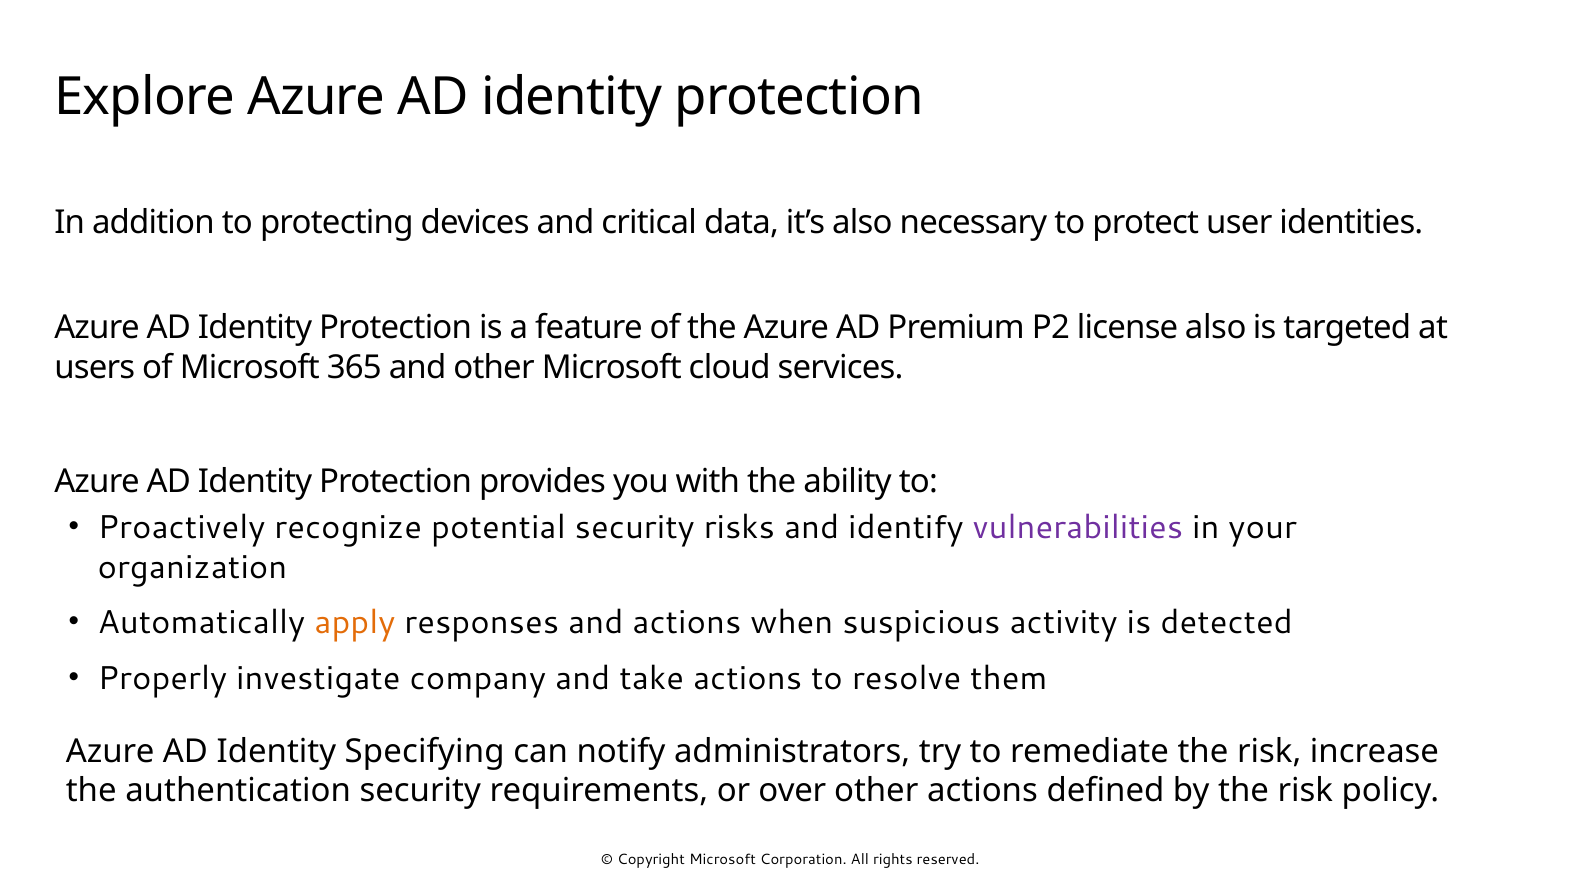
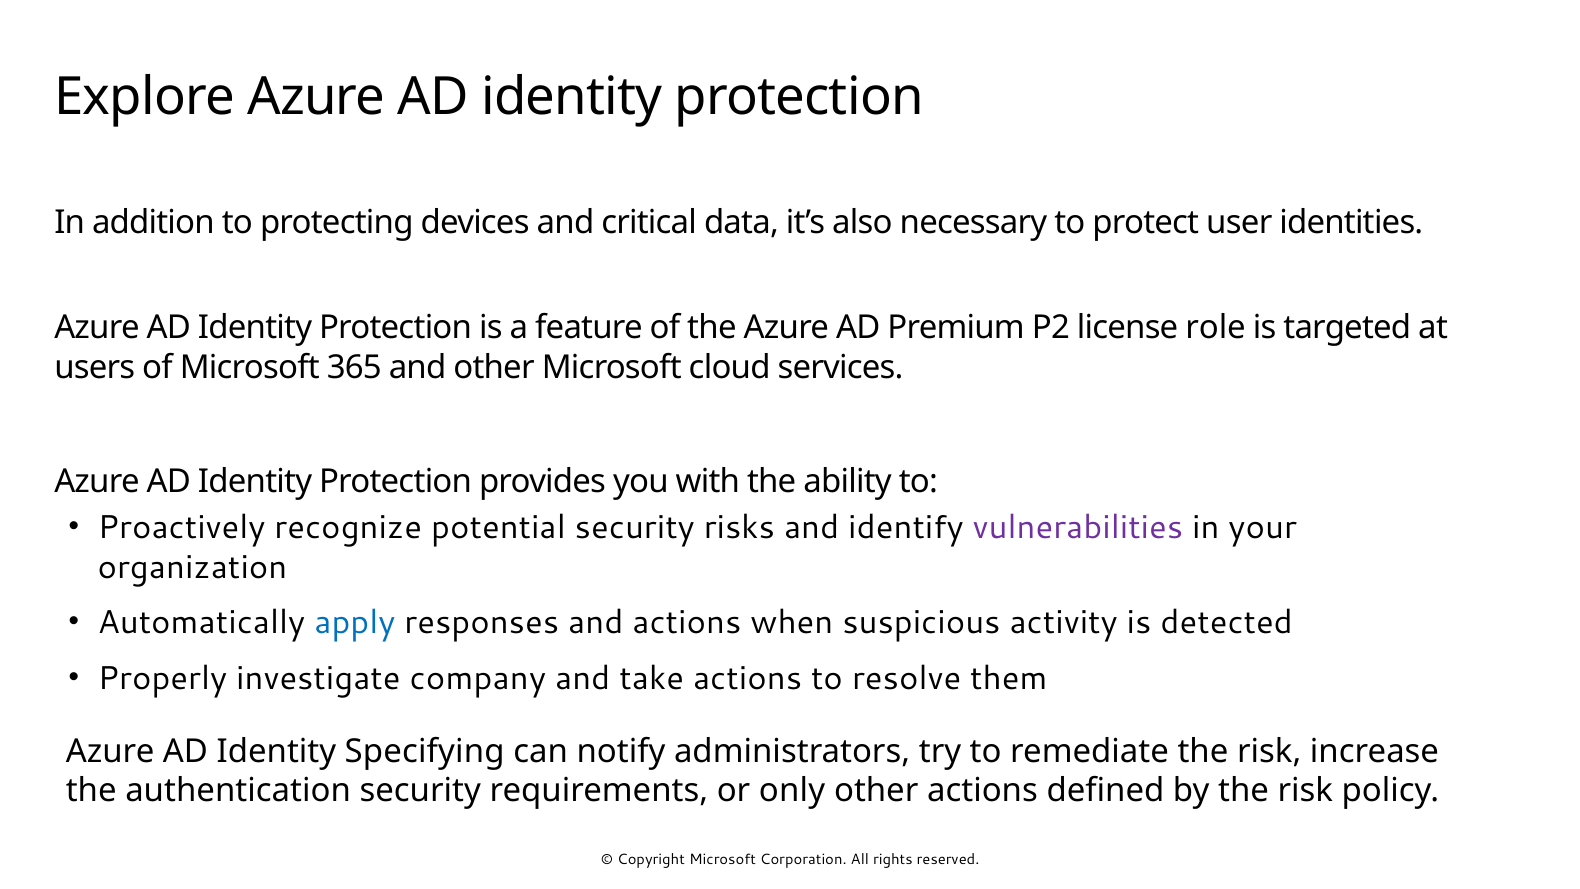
license also: also -> role (1216, 328)
apply colour: orange -> blue (355, 623)
over: over -> only (792, 791)
